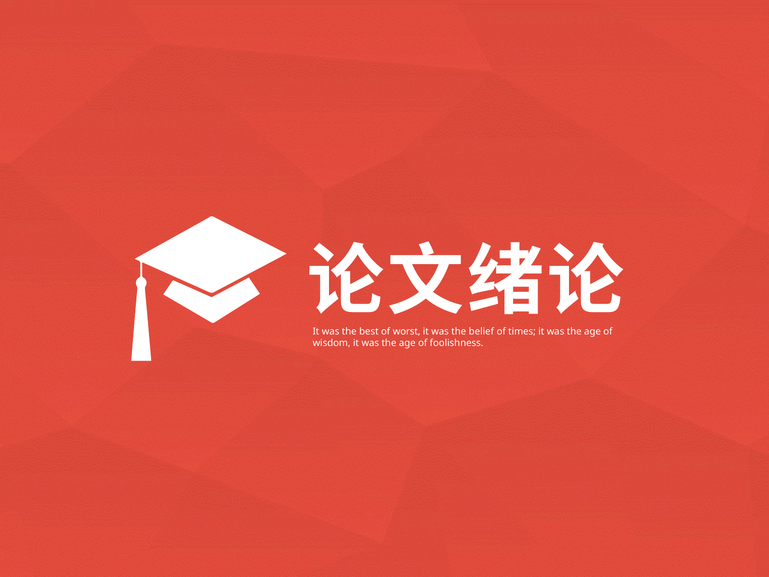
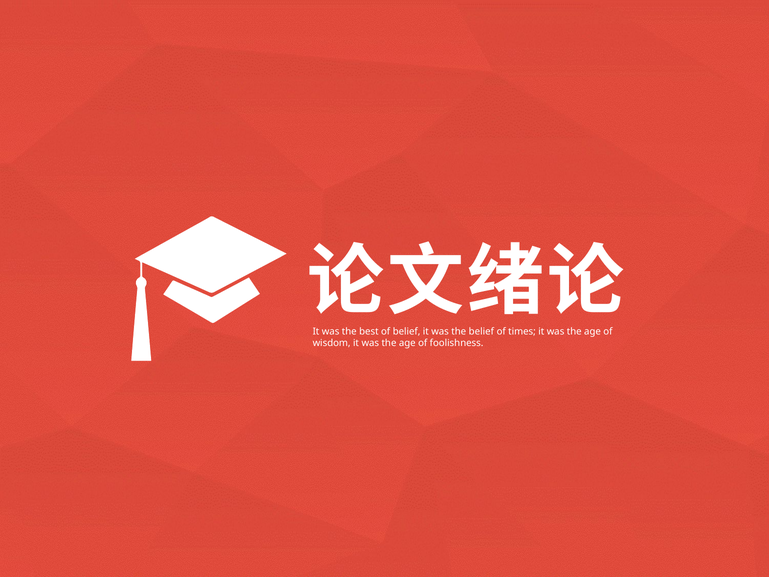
of worst: worst -> belief (407, 331)
